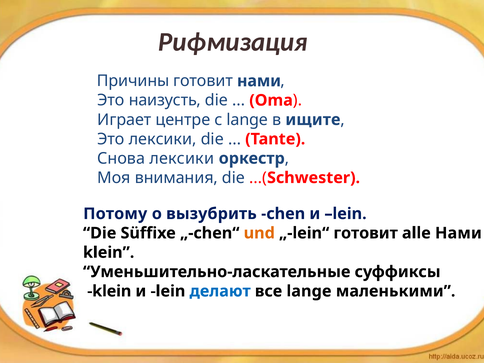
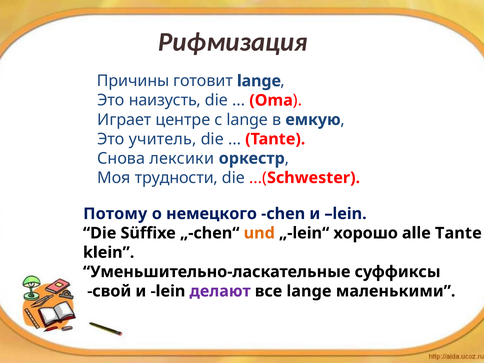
готовит нами: нами -> lange (259, 81)
ищите: ищите -> емкую (313, 120)
Это лексики: лексики -> учитель (163, 139)
внимания: внимания -> трудности (176, 178)
вызубрить: вызубрить -> немецкого (212, 214)
„-lein“ готовит: готовит -> хорошо (366, 233)
alle Нами: Нами -> Tante (458, 233)
klein: klein -> свой (109, 291)
делают colour: blue -> purple (220, 291)
